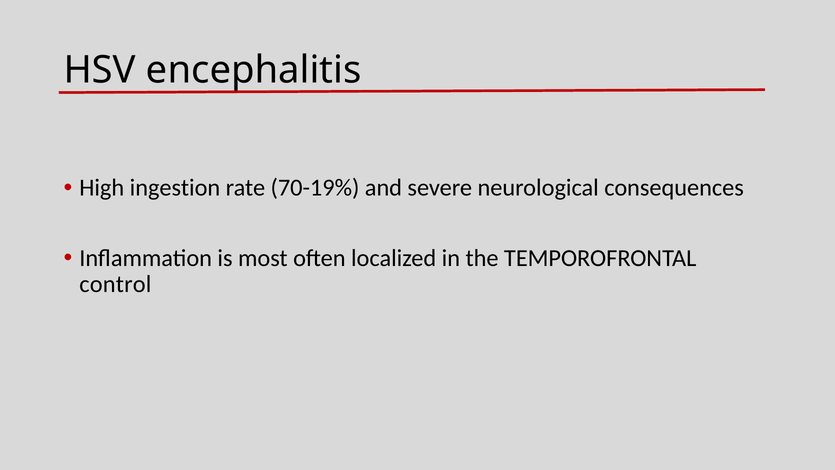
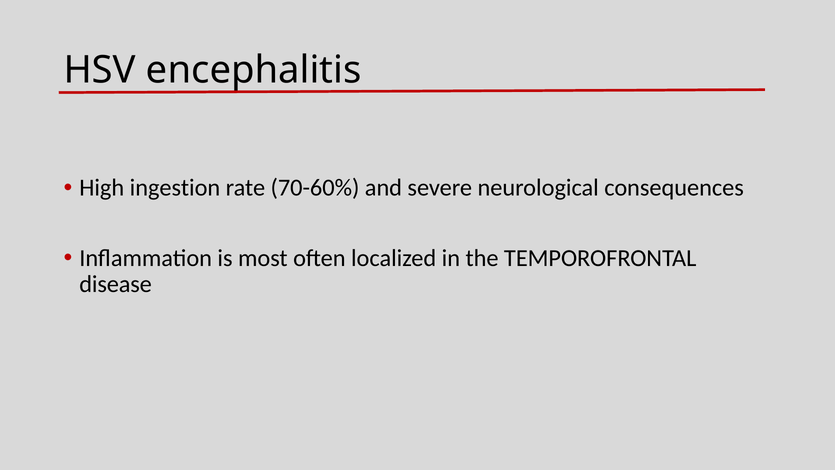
70-19%: 70-19% -> 70-60% (315, 188)
control: control -> disease (116, 284)
